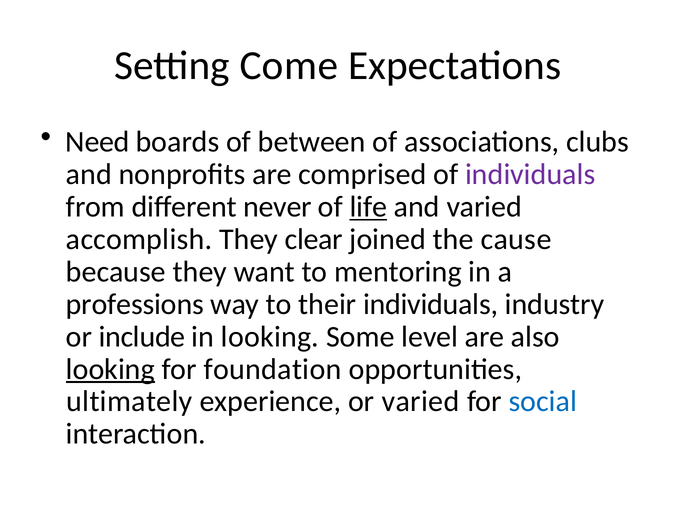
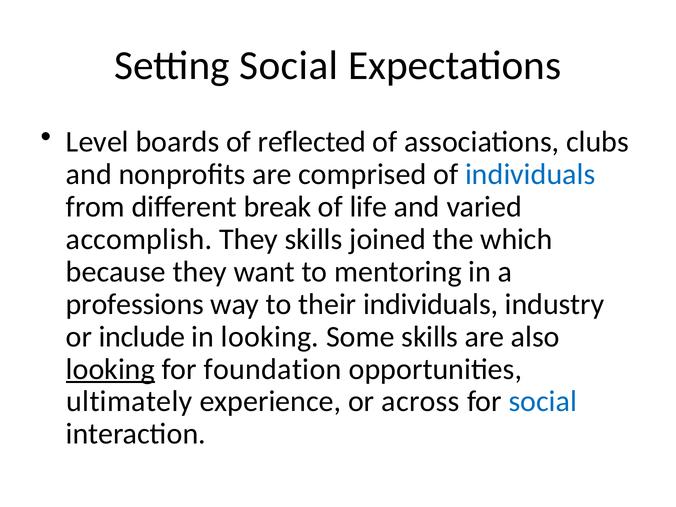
Setting Come: Come -> Social (289, 65)
Need: Need -> Level (97, 142)
between: between -> reflected (312, 142)
individuals colour: purple -> blue (530, 174)
never: never -> break (278, 207)
life underline: present -> none (368, 207)
They clear: clear -> skills (314, 239)
cause: cause -> which (516, 239)
Some level: level -> skills (430, 337)
or varied: varied -> across (421, 402)
